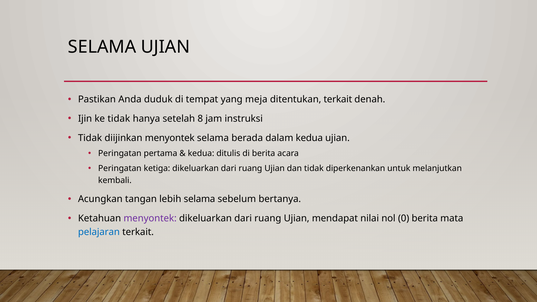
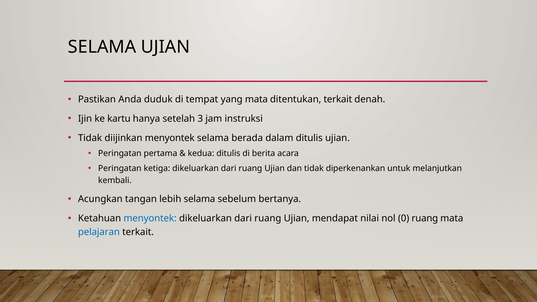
yang meja: meja -> mata (256, 99)
ke tidak: tidak -> kartu (119, 119)
8: 8 -> 3 (200, 119)
dalam kedua: kedua -> ditulis (309, 138)
menyontek colour: purple -> blue (150, 218)
0 berita: berita -> ruang (425, 218)
